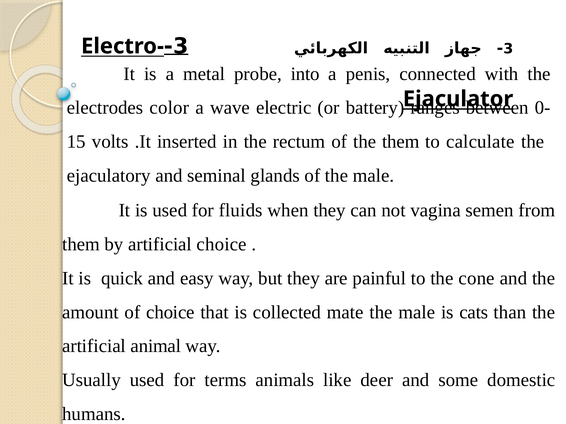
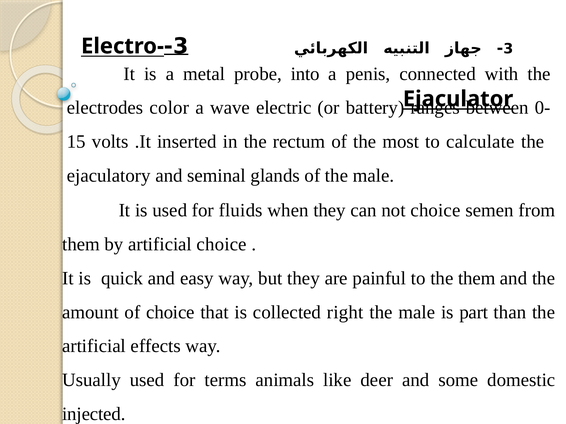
the them: them -> most (401, 142)
not vagina: vagina -> choice (436, 211)
the cone: cone -> them (477, 279)
mate: mate -> right (345, 313)
cats: cats -> part (474, 313)
animal: animal -> effects (156, 347)
humans: humans -> injected (94, 414)
